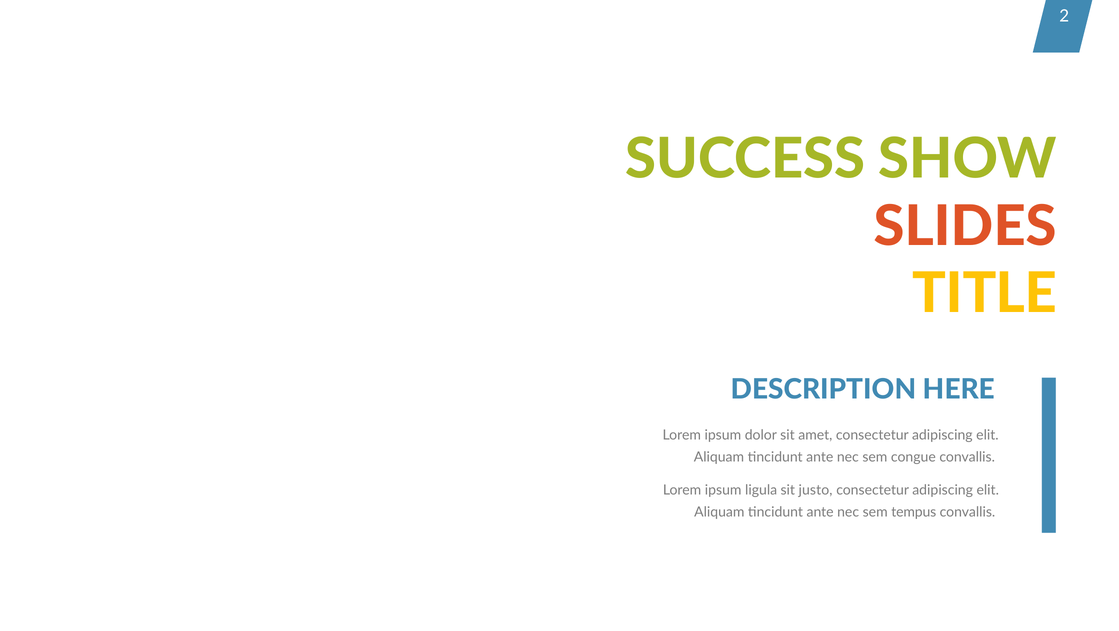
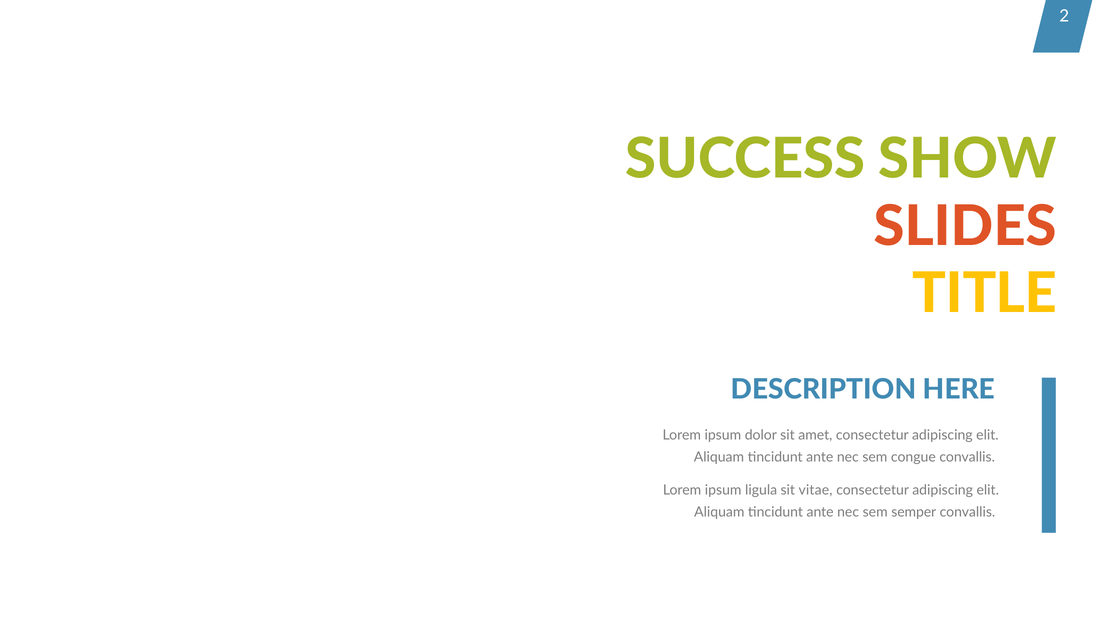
justo: justo -> vitae (816, 490)
tempus: tempus -> semper (914, 512)
